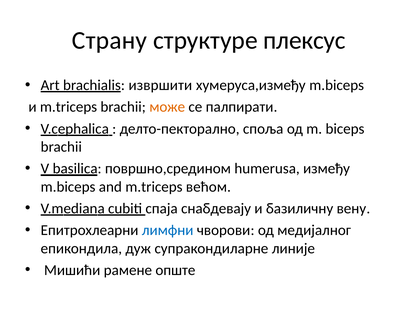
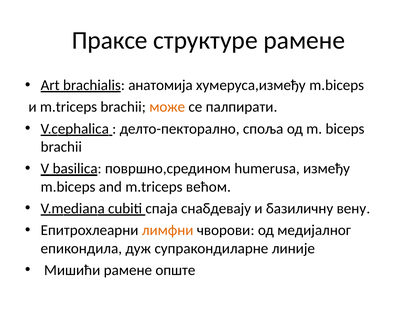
Страну: Страну -> Праксе (110, 40)
структуре плексус: плексус -> рамене (304, 40)
извршити: извршити -> анатомија (160, 85)
лимфни colour: blue -> orange (168, 230)
